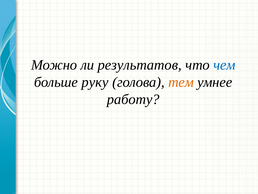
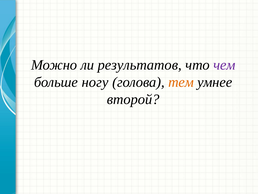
чем colour: blue -> purple (224, 65)
руку: руку -> ногу (95, 82)
работу: работу -> второй (133, 99)
